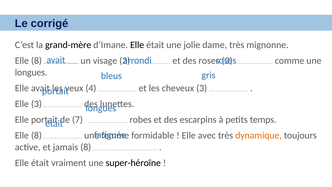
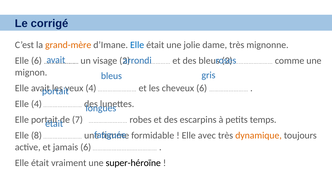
grand-mère colour: black -> orange (68, 45)
Elle colour: black -> blue (137, 45)
8: 8 -> 6 (36, 61)
des roses: roses -> bleus (209, 61)
longues: longues -> mignon (31, 72)
cheveux 3: 3 -> 6 (202, 88)
Elle 3: 3 -> 4 (36, 104)
jamais 8: 8 -> 6 (86, 147)
